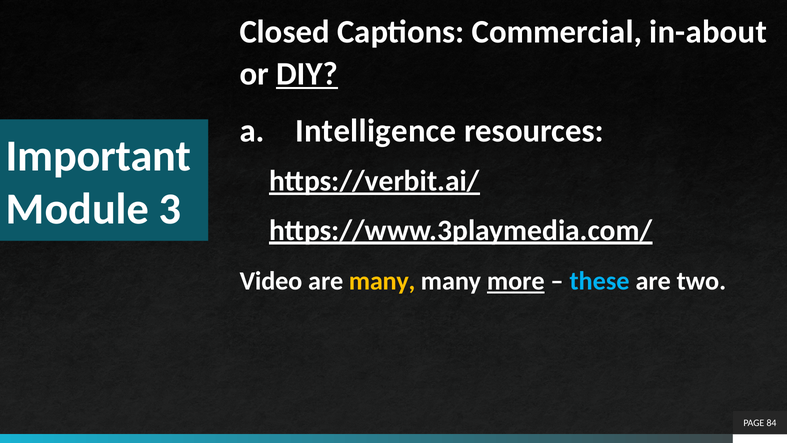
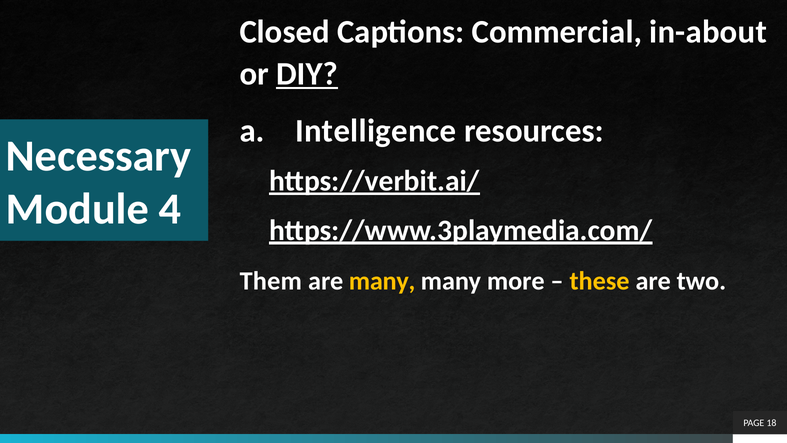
Important: Important -> Necessary (98, 156)
3: 3 -> 4 (170, 209)
Video: Video -> Them (271, 281)
more underline: present -> none (516, 281)
these colour: light blue -> yellow (600, 281)
84: 84 -> 18 (771, 423)
